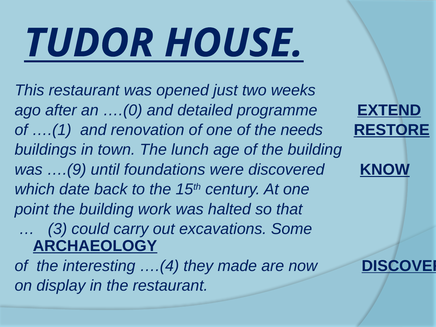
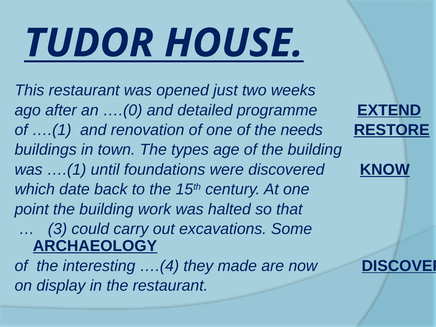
lunch: lunch -> types (190, 150)
was ….(9: ….(9 -> ….(1 (67, 170)
